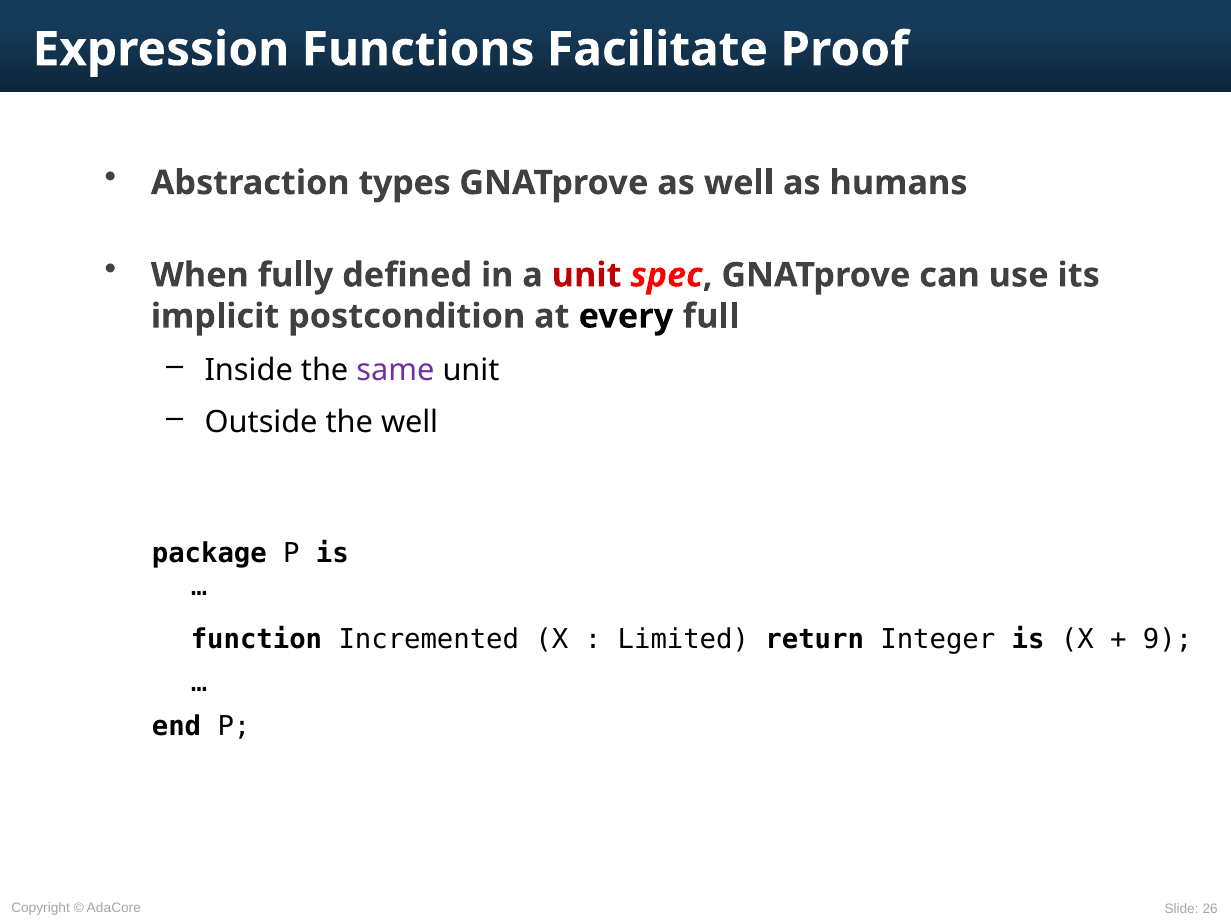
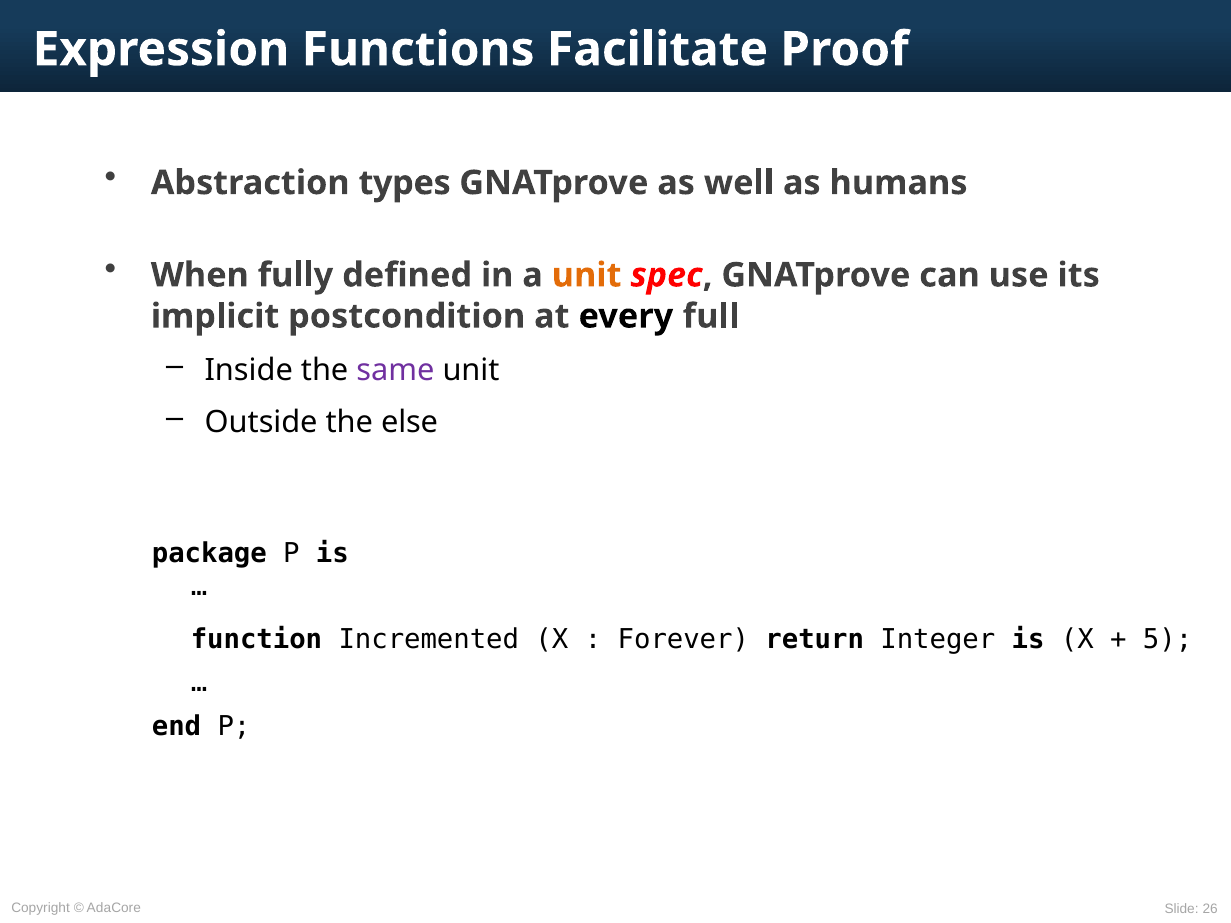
unit colour: red -> orange (587, 275)
the well: well -> else (410, 423)
Limited: Limited -> Forever (683, 640)
9: 9 -> 5 (1168, 640)
